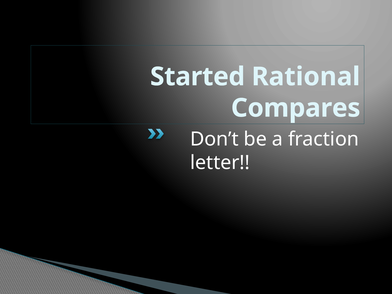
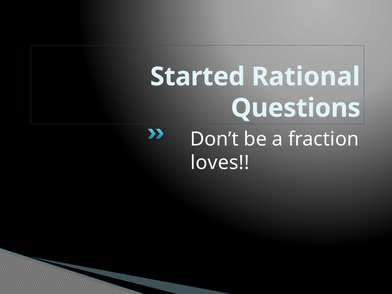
Compares: Compares -> Questions (296, 108)
letter: letter -> loves (220, 163)
